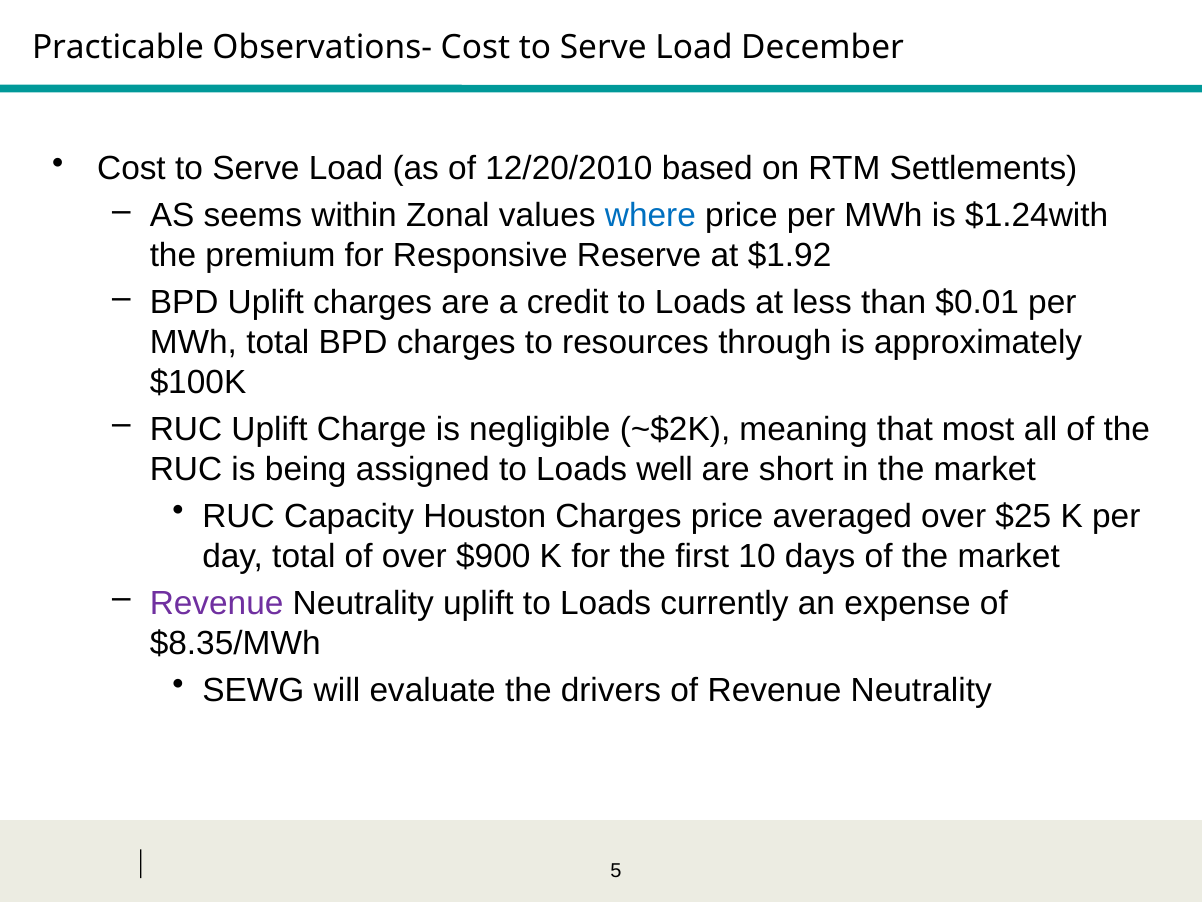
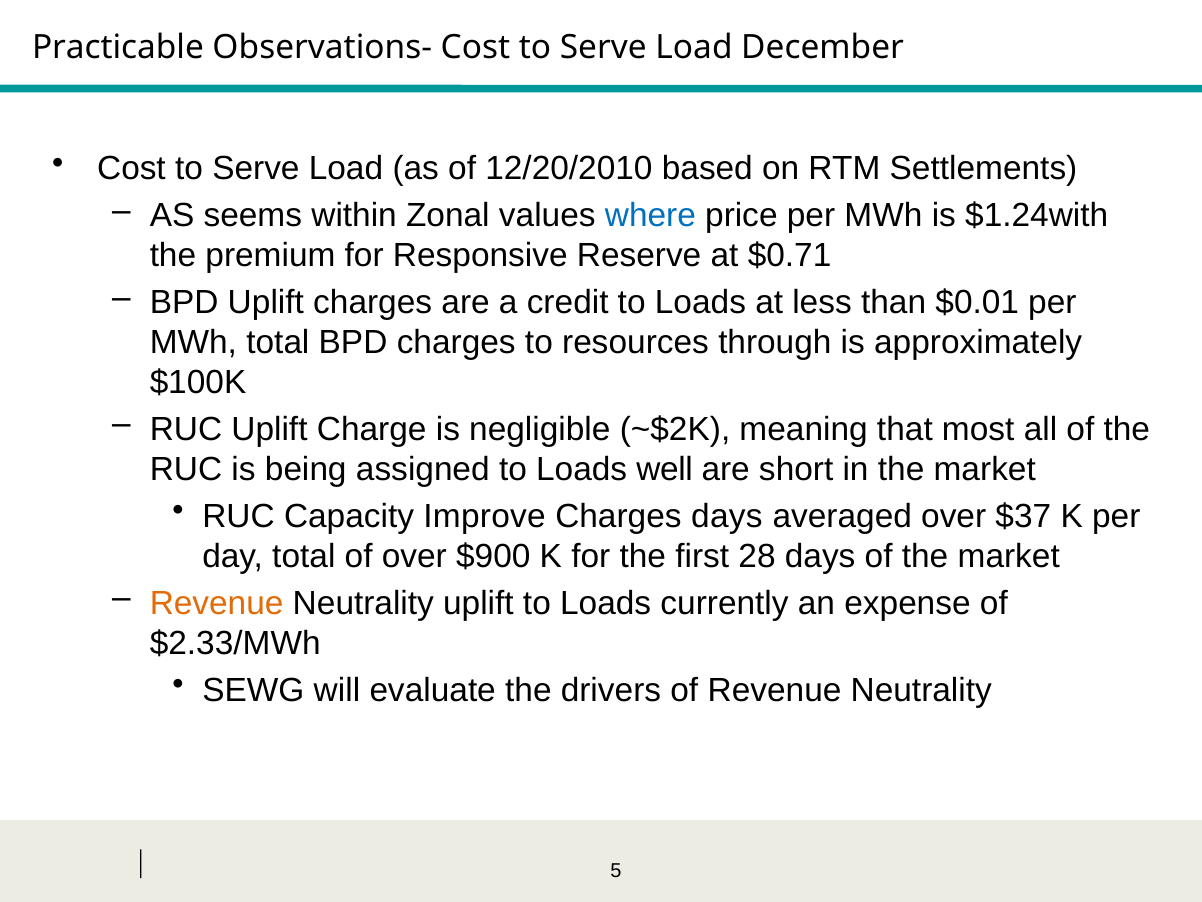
$1.92: $1.92 -> $0.71 (790, 255)
Houston: Houston -> Improve (485, 516)
Charges price: price -> days (727, 516)
$25: $25 -> $37 (1023, 516)
10: 10 -> 28 (757, 556)
Revenue colour: purple -> orange (217, 603)
$8.35/MWh: $8.35/MWh -> $2.33/MWh (235, 643)
